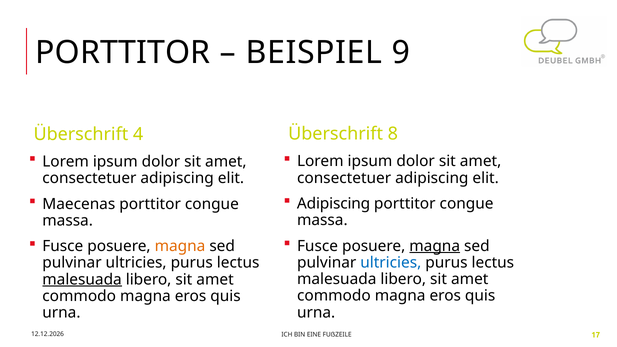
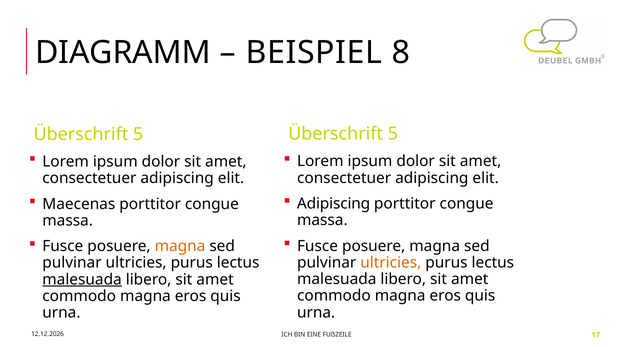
PORTTITOR: PORTTITOR -> DIAGRAMM (123, 52)
9: 9 -> 8 (401, 52)
8: 8 -> 5 (393, 134)
4: 4 -> 5 (138, 134)
magna underline: present -> none (435, 246)
ultricies colour: blue -> orange (391, 263)
